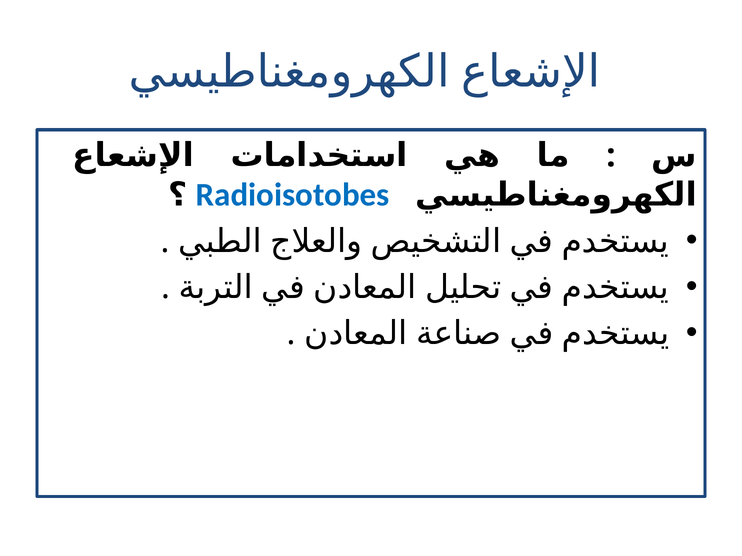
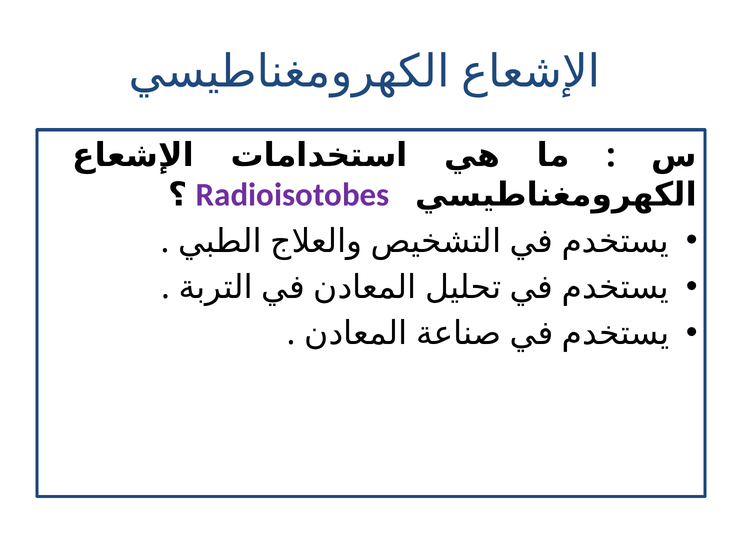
Radioisotobes colour: blue -> purple (293, 195)
